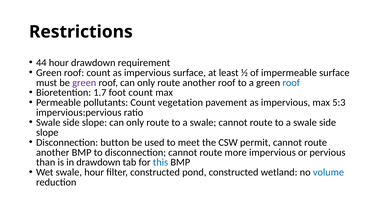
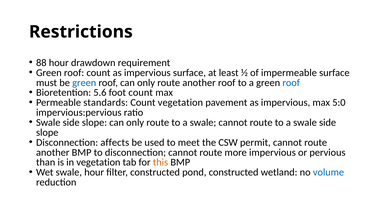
44: 44 -> 88 (41, 63)
green colour: purple -> blue (84, 83)
1.7: 1.7 -> 5.6 (100, 93)
pollutants: pollutants -> standards (106, 103)
5:3: 5:3 -> 5:0 (339, 103)
button: button -> affects (115, 143)
in drawdown: drawdown -> vegetation (98, 163)
this colour: blue -> orange (160, 163)
